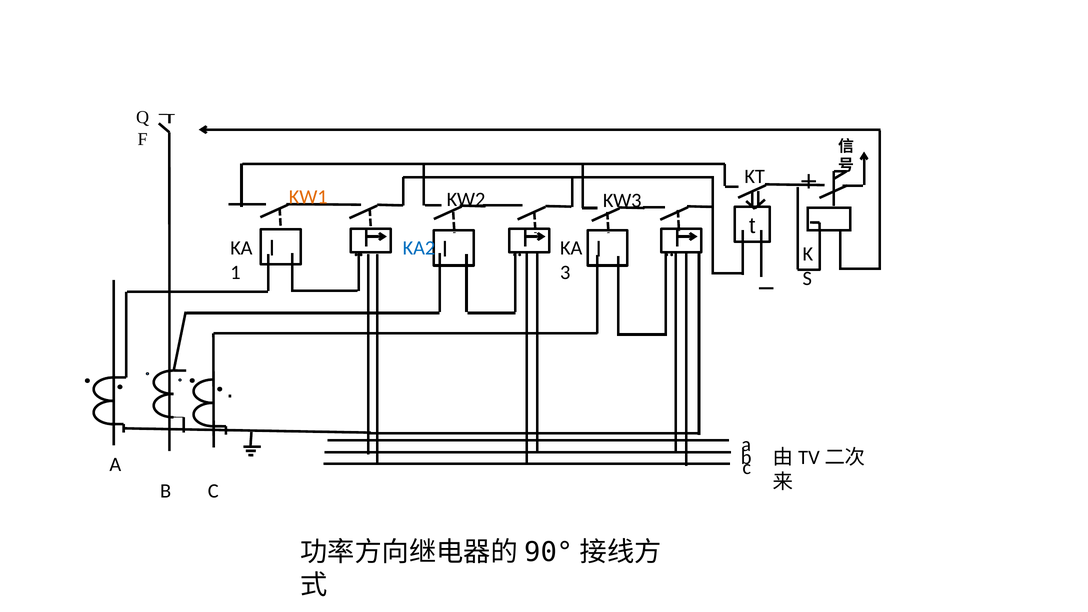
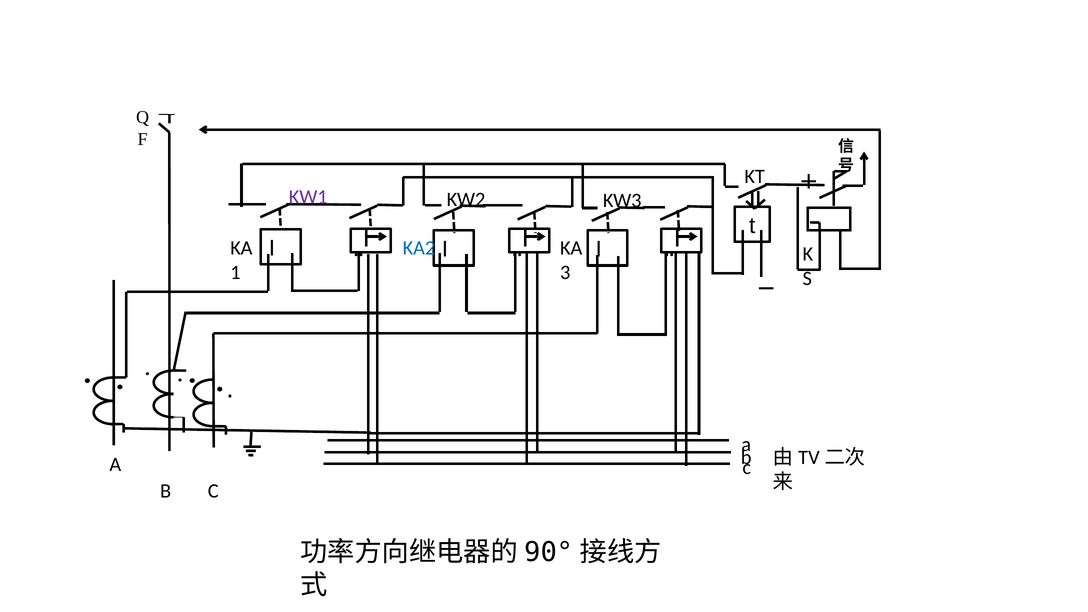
KW1 colour: orange -> purple (308, 197)
